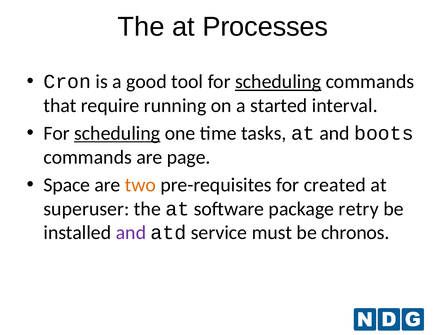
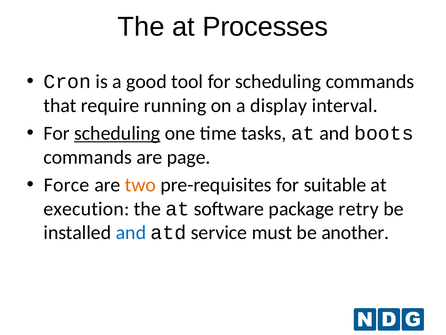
scheduling underline: present -> none (278, 82)
started: started -> display (279, 105)
Space: Space -> Force (67, 185)
created: created -> suitable (335, 185)
superuser: superuser -> execution (86, 208)
and colour: purple -> blue (131, 232)
chronos: chronos -> another (355, 232)
